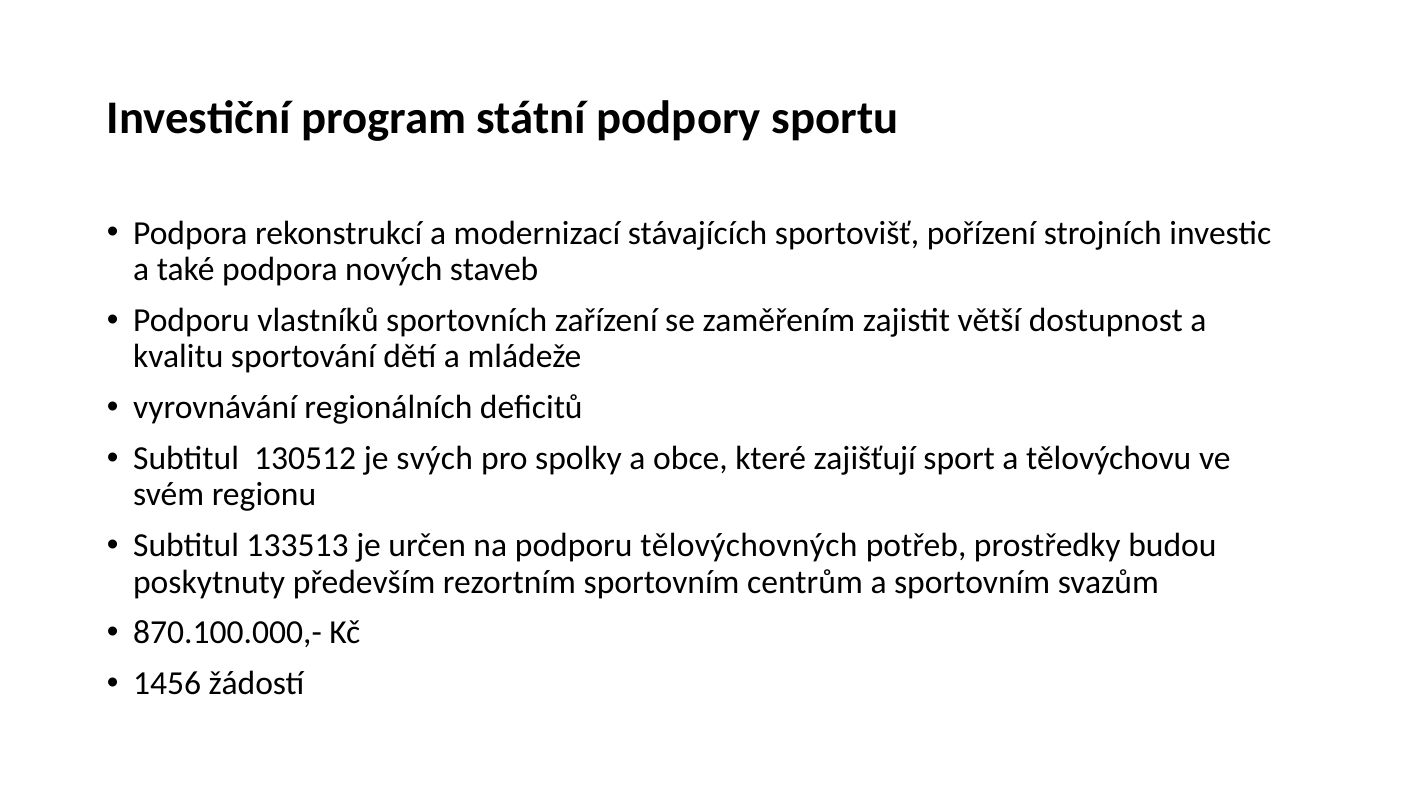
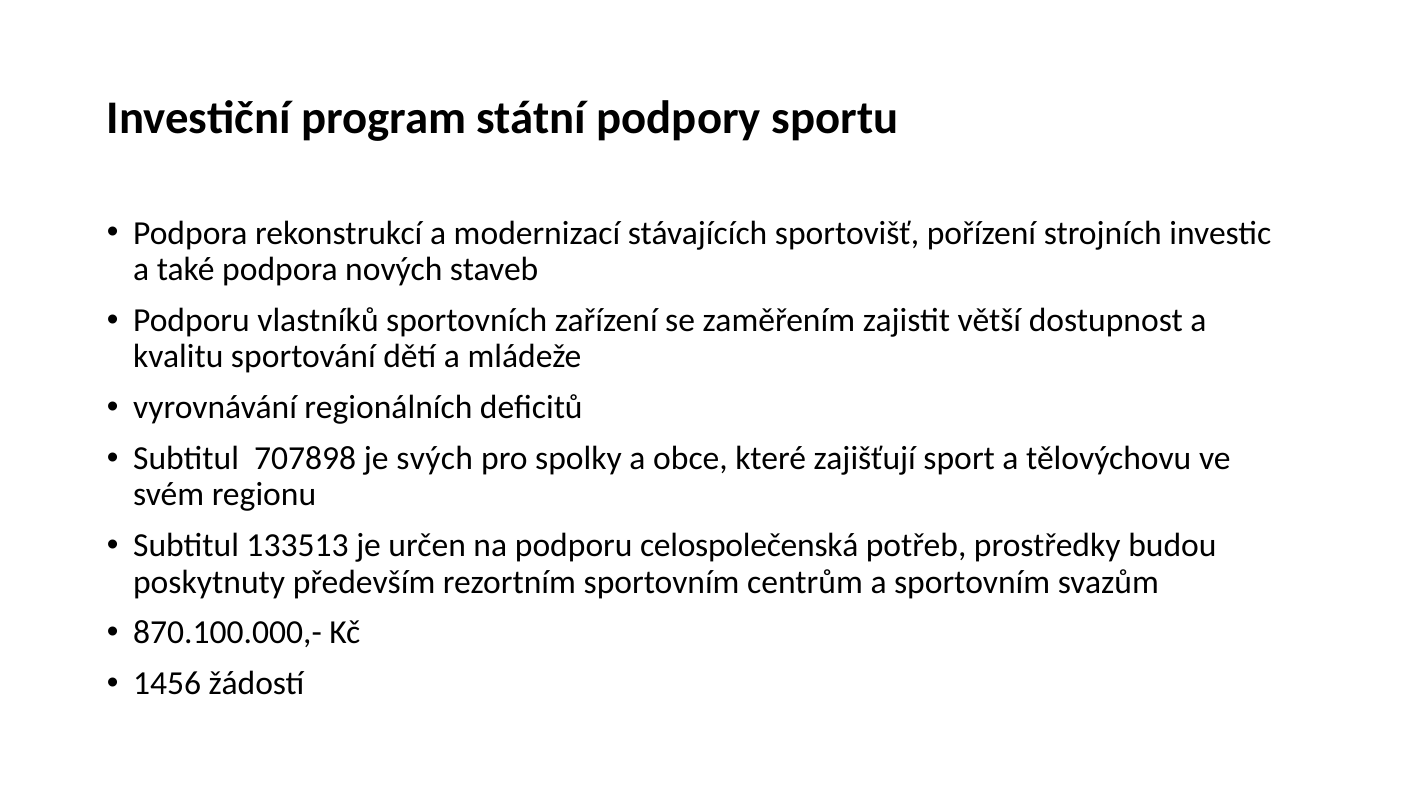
130512: 130512 -> 707898 (305, 458)
tělovýchovných: tělovýchovných -> celospolečenská (749, 545)
